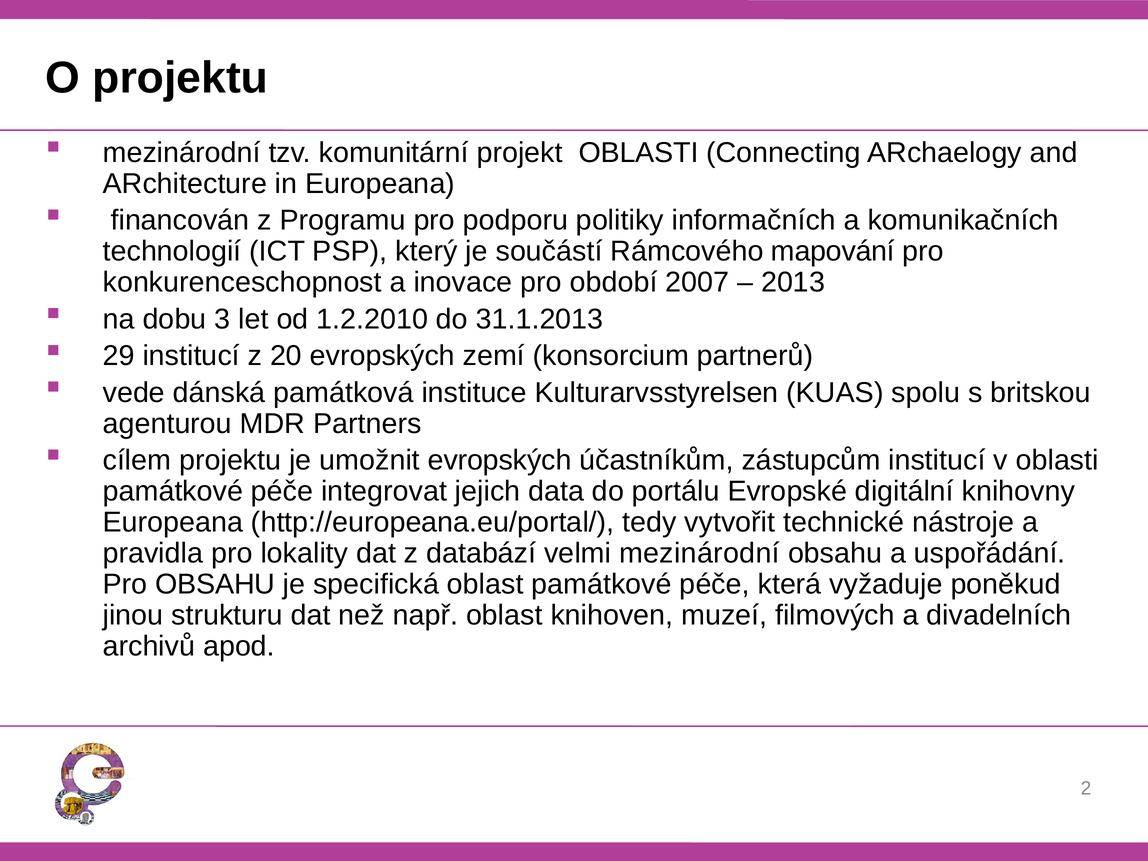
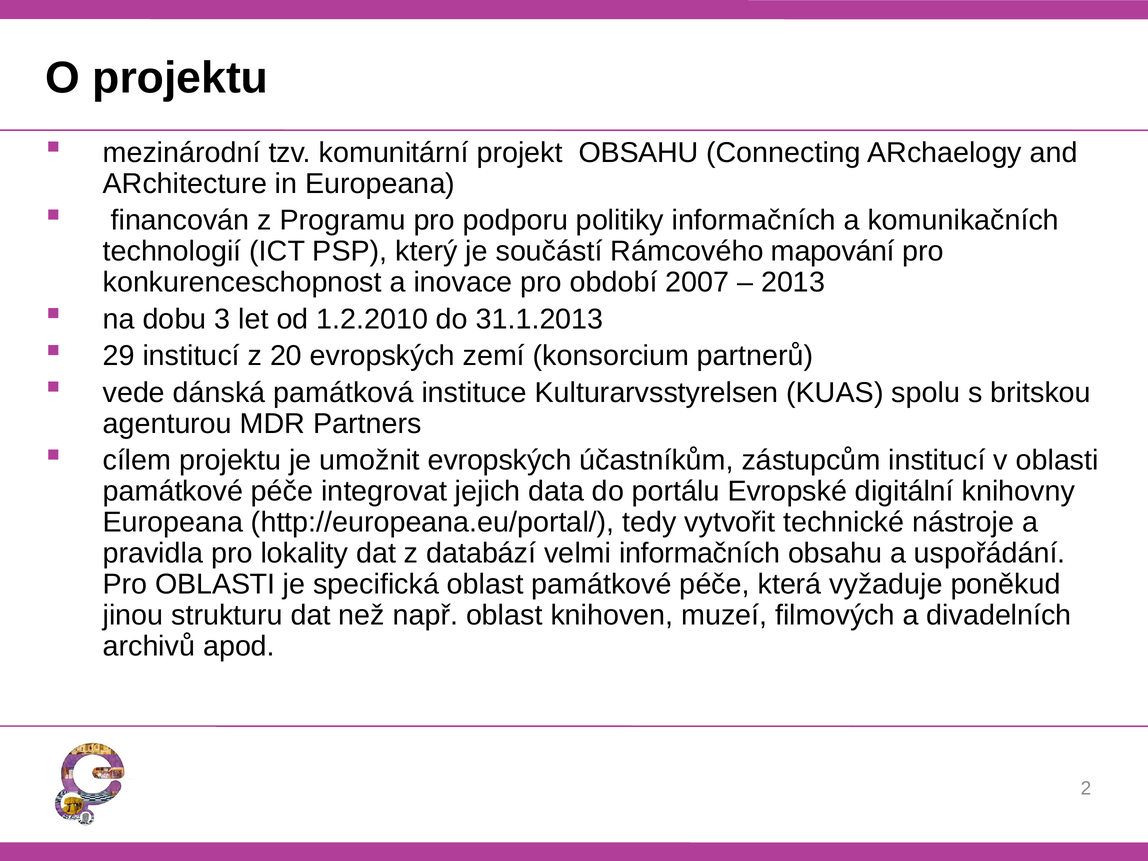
projekt OBLASTI: OBLASTI -> OBSAHU (639, 153)
velmi mezinárodní: mezinárodní -> informačních (700, 553)
Pro OBSAHU: OBSAHU -> OBLASTI (215, 584)
